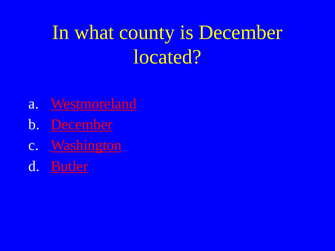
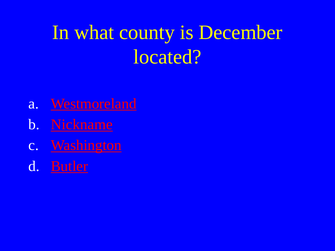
December: December -> Nickname (82, 125)
